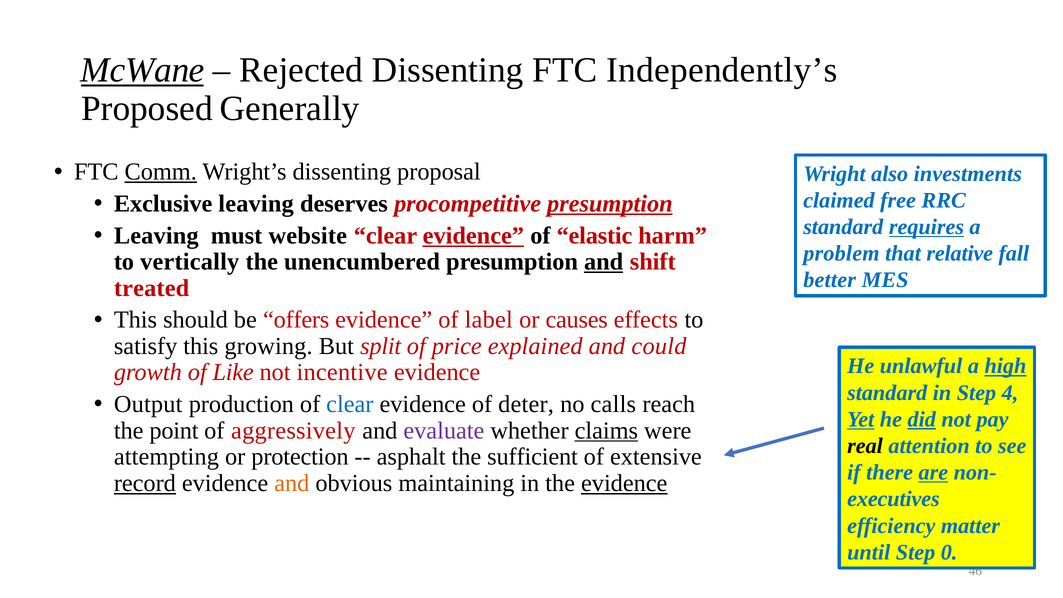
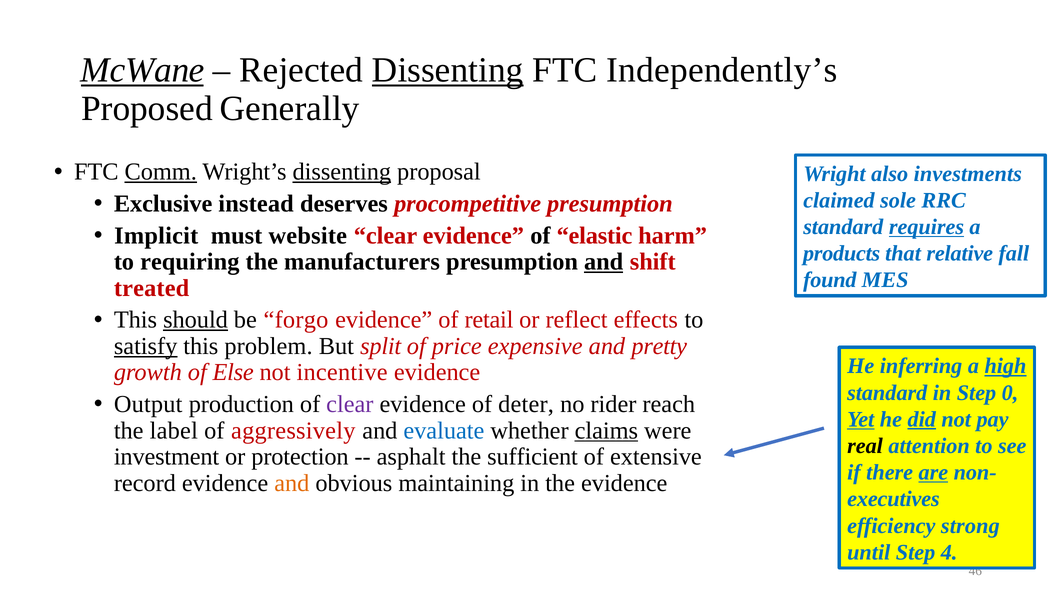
Dissenting underline: none -> present (448, 70)
dissenting underline: none -> present (342, 172)
free: free -> sole (898, 200)
Exclusive leaving: leaving -> instead (256, 204)
presumption underline: present -> none (610, 204)
Leaving: Leaving -> Implicit (156, 236)
evidence underline: present -> none (473, 236)
problem: problem -> products (842, 253)
vertically: vertically -> requiring (190, 262)
unencumbered: unencumbered -> manufacturers (362, 262)
better: better -> found (830, 280)
should underline: none -> present (196, 320)
offers: offers -> forgo (296, 320)
label: label -> retail (489, 320)
causes: causes -> reflect (577, 320)
satisfy underline: none -> present (146, 346)
growing: growing -> problem (269, 346)
explained: explained -> expensive (535, 346)
could: could -> pretty (659, 346)
unlawful: unlawful -> inferring (921, 366)
Like: Like -> Else (233, 372)
4: 4 -> 0 (1010, 393)
clear colour: blue -> purple (350, 404)
calls: calls -> rider (613, 404)
point: point -> label (174, 430)
evaluate colour: purple -> blue (444, 430)
attempting: attempting -> investment (167, 457)
record underline: present -> none (145, 483)
evidence underline: present -> none (624, 483)
matter: matter -> strong (970, 526)
0: 0 -> 4 (949, 552)
